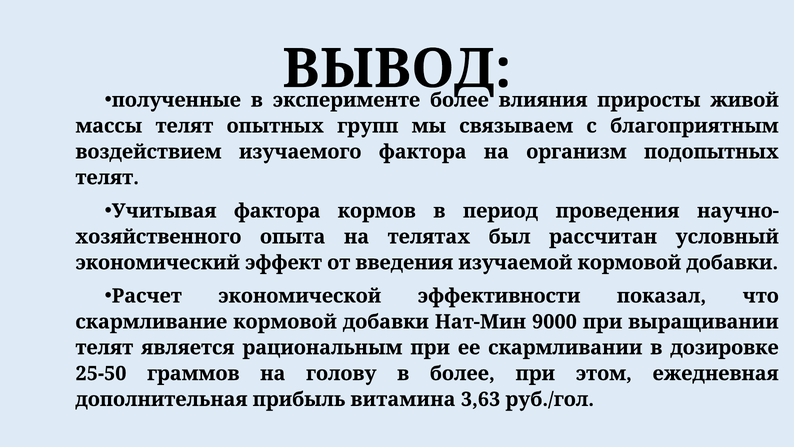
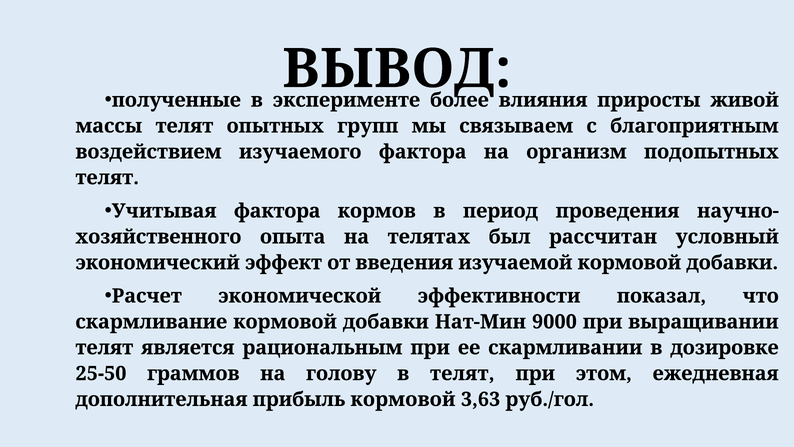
в более: более -> телят (462, 373)
прибыль витамина: витамина -> кормовой (403, 399)
